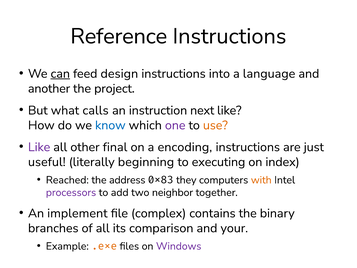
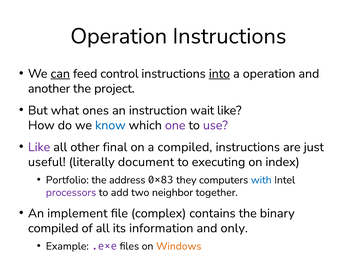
Reference: Reference -> Operation (119, 36)
design: design -> control (119, 74)
into underline: none -> present (219, 74)
a language: language -> operation (269, 74)
calls: calls -> ones (96, 110)
next: next -> wait (202, 110)
use colour: orange -> purple (215, 125)
a encoding: encoding -> compiled (185, 147)
beginning: beginning -> document (146, 162)
Reached: Reached -> Portfolio (67, 180)
with colour: orange -> blue (261, 180)
branches: branches -> compiled (53, 228)
comparison: comparison -> information (161, 228)
your: your -> only (234, 228)
.exe colour: orange -> purple (104, 246)
Windows colour: purple -> orange (179, 246)
